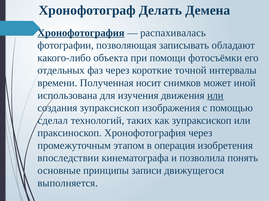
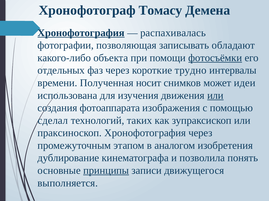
Делать: Делать -> Томасу (161, 10)
фотосъёмки underline: none -> present (215, 58)
точной: точной -> трудно (191, 71)
иной: иной -> идеи (245, 83)
создания зупраксископ: зупраксископ -> фотоаппарата (110, 108)
операция: операция -> аналогом (175, 146)
впоследствии: впоследствии -> дублирование (68, 159)
принципы underline: none -> present (106, 171)
